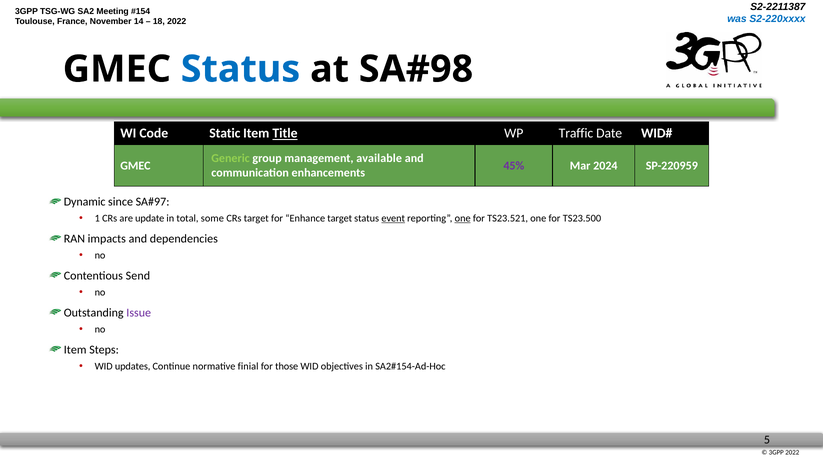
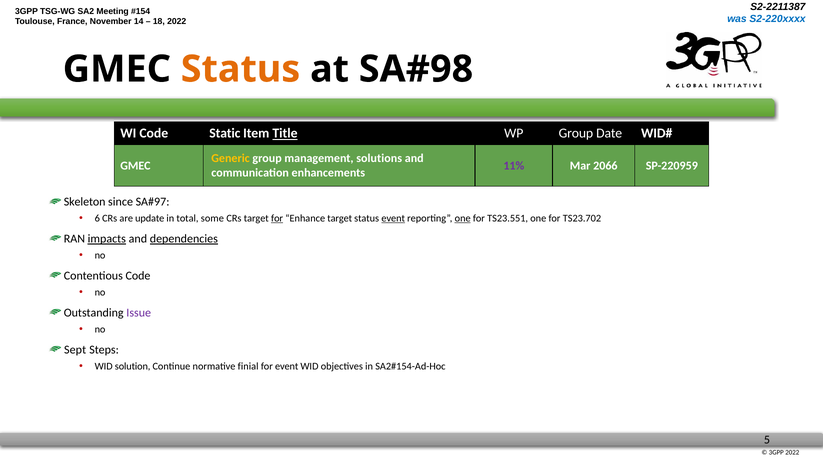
Status colour: blue -> orange (240, 69)
WP Traffic: Traffic -> Group (576, 133)
Generic colour: light green -> yellow (231, 158)
available: available -> solutions (379, 158)
45%: 45% -> 11% (514, 166)
2024: 2024 -> 2066 (605, 166)
Dynamic: Dynamic -> Skeleton (85, 202)
1: 1 -> 6 (97, 218)
for underline: none -> present (277, 218)
TS23.521: TS23.521 -> TS23.551 (508, 218)
TS23.500: TS23.500 -> TS23.702 (582, 218)
impacts underline: none -> present (107, 239)
dependencies underline: none -> present (184, 239)
Contentious Send: Send -> Code (138, 276)
Item: Item -> Sept (75, 350)
updates: updates -> solution (133, 366)
for those: those -> event (287, 366)
